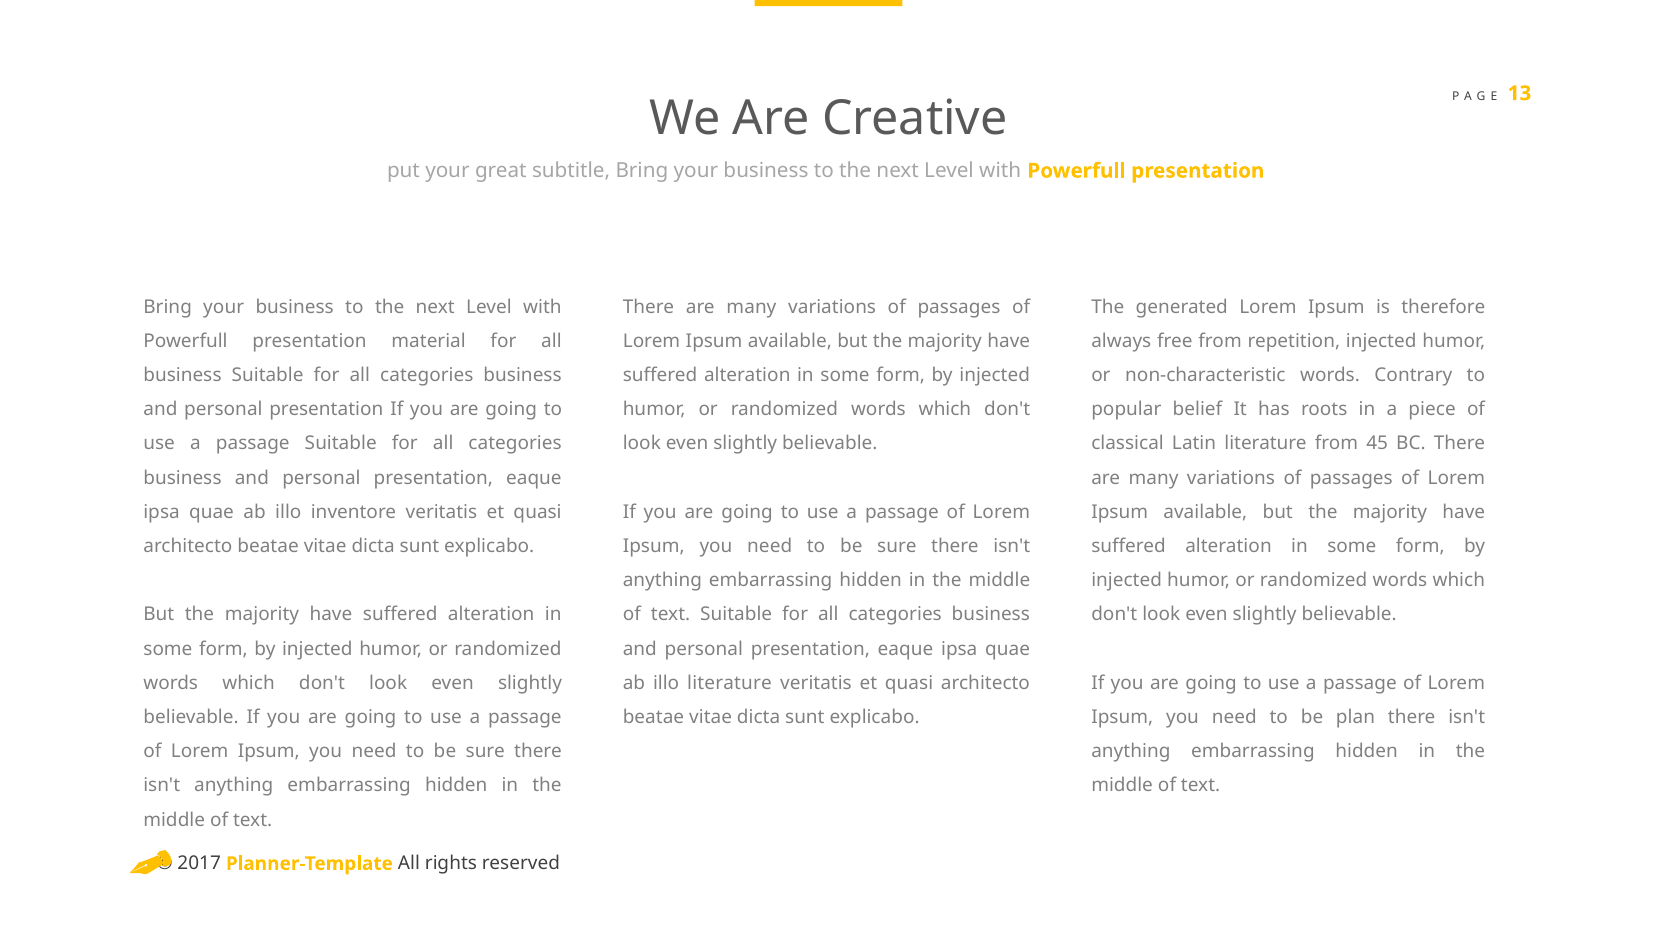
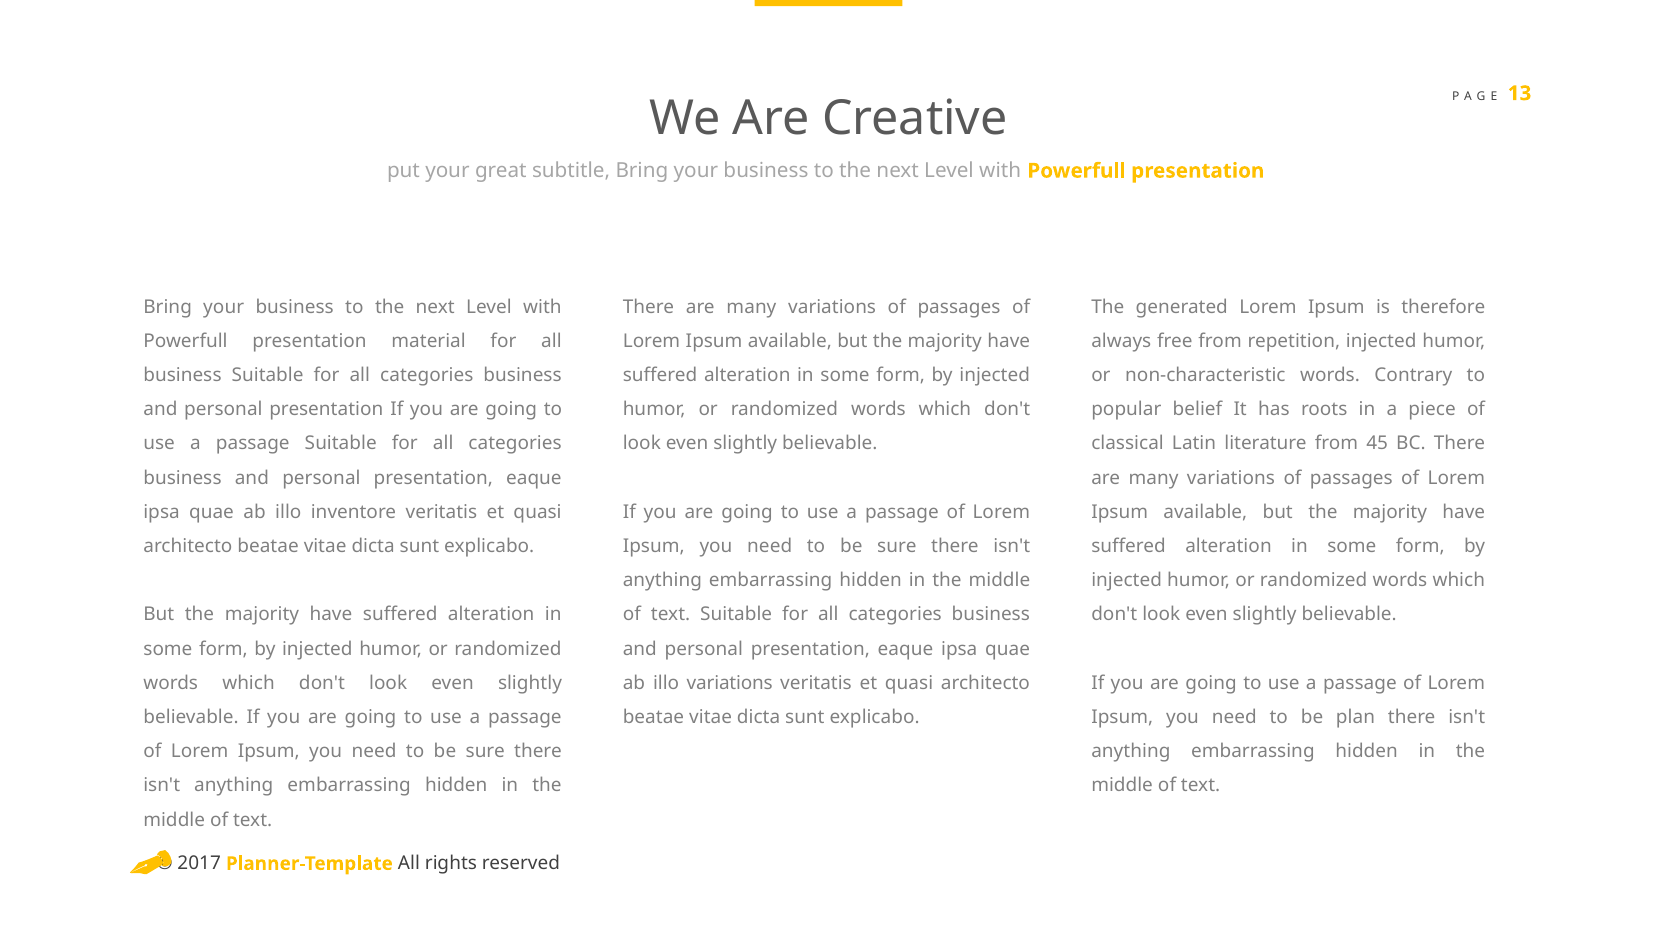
illo literature: literature -> variations (730, 683)
